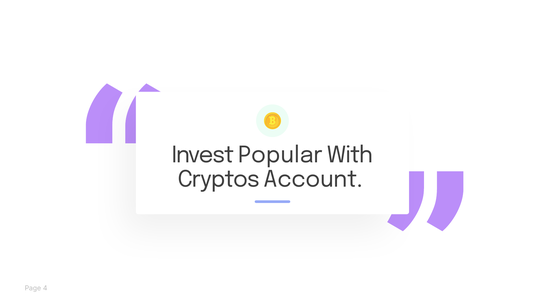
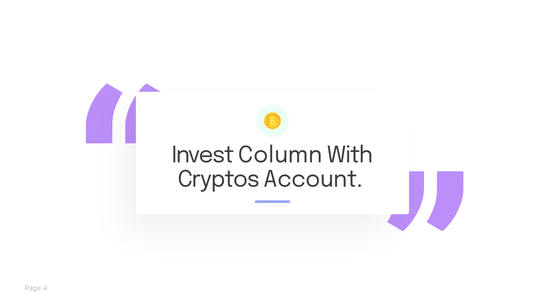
Popular: Popular -> Column (280, 155)
